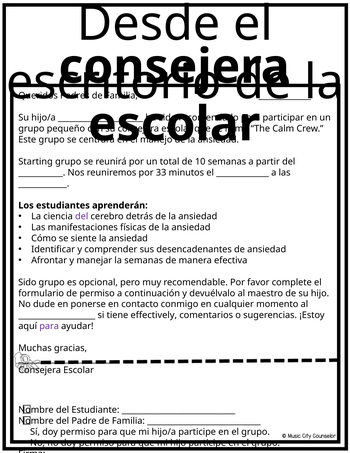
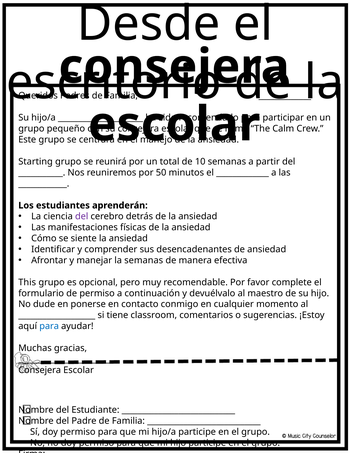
33: 33 -> 50 (161, 172)
Sido: Sido -> This (27, 282)
effectively: effectively -> classroom (154, 315)
para colour: purple -> blue (49, 326)
